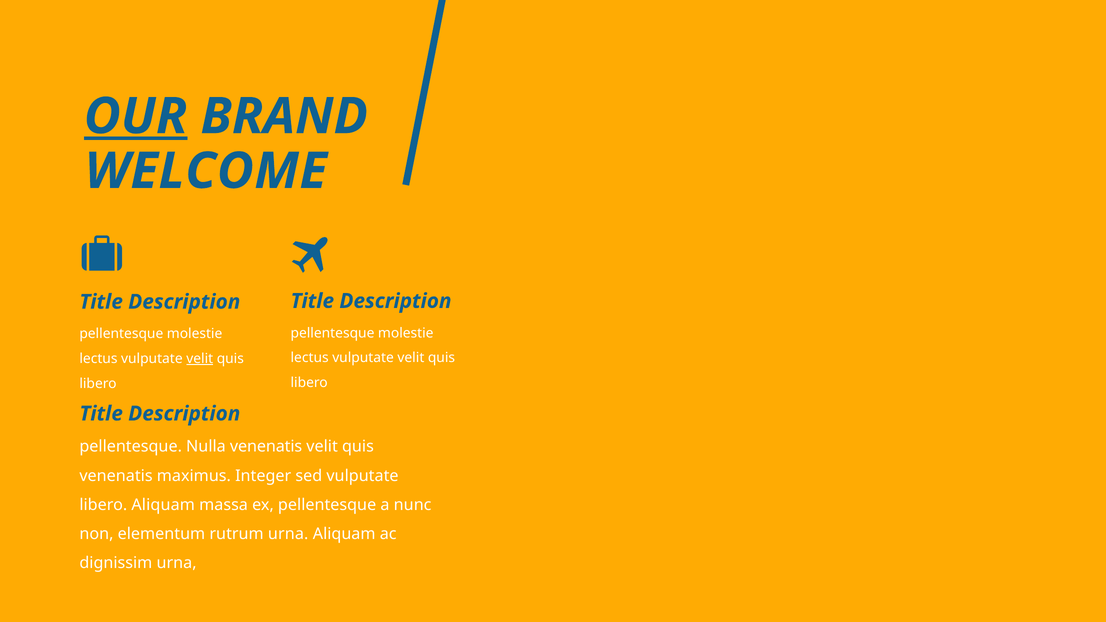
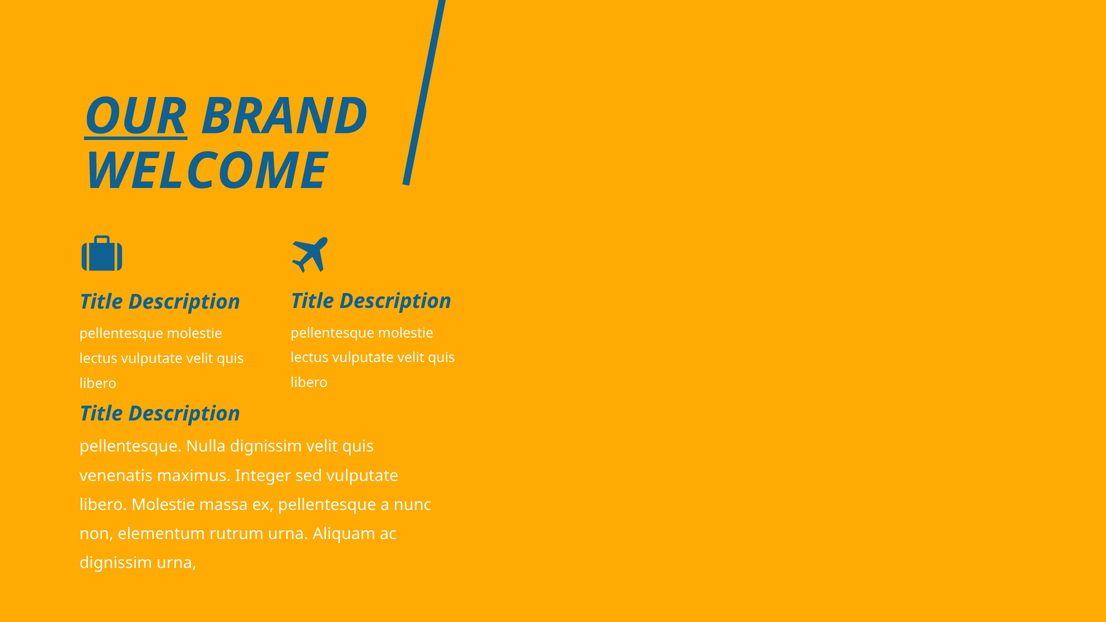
velit underline: present -> none (200, 359)
Nulla venenatis: venenatis -> dignissim (266, 447)
libero Aliquam: Aliquam -> Molestie (163, 505)
